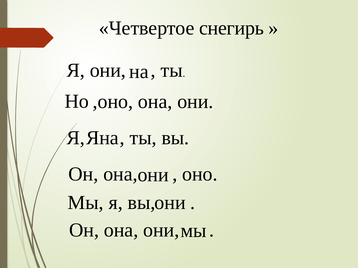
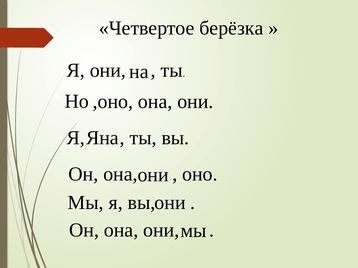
снегирь: снегирь -> берёзка (231, 28)
